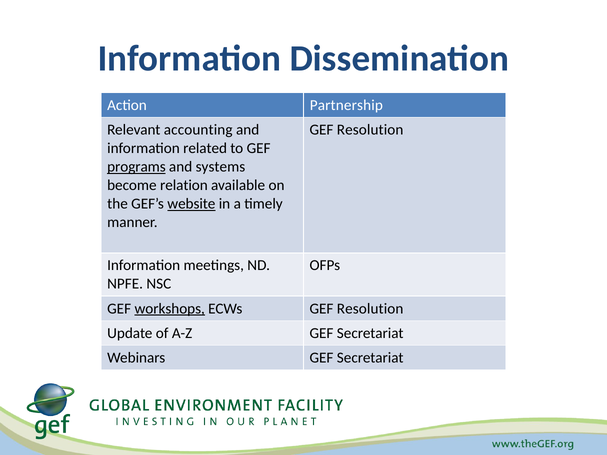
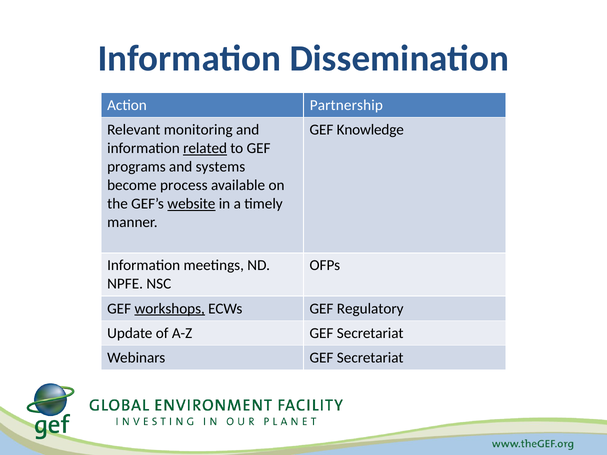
accounting: accounting -> monitoring (198, 130)
Resolution: Resolution -> Knowledge (370, 130)
related underline: none -> present (205, 148)
programs underline: present -> none (136, 167)
relation: relation -> process (184, 185)
ECWs GEF Resolution: Resolution -> Regulatory (370, 309)
